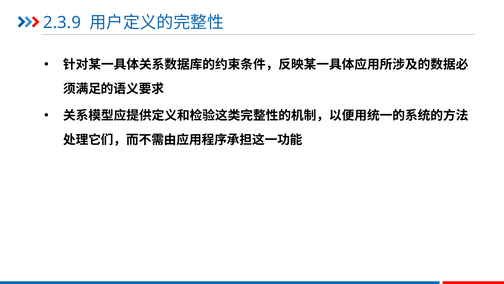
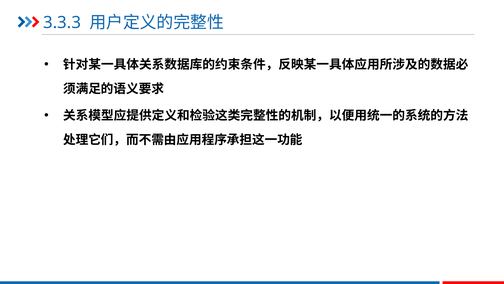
2.3.9: 2.3.9 -> 3.3.3 (62, 22)
